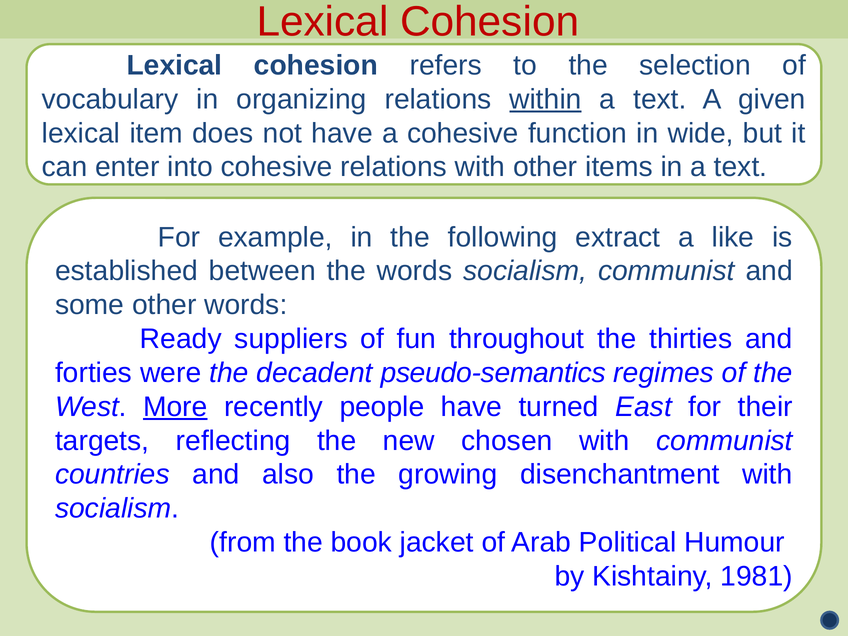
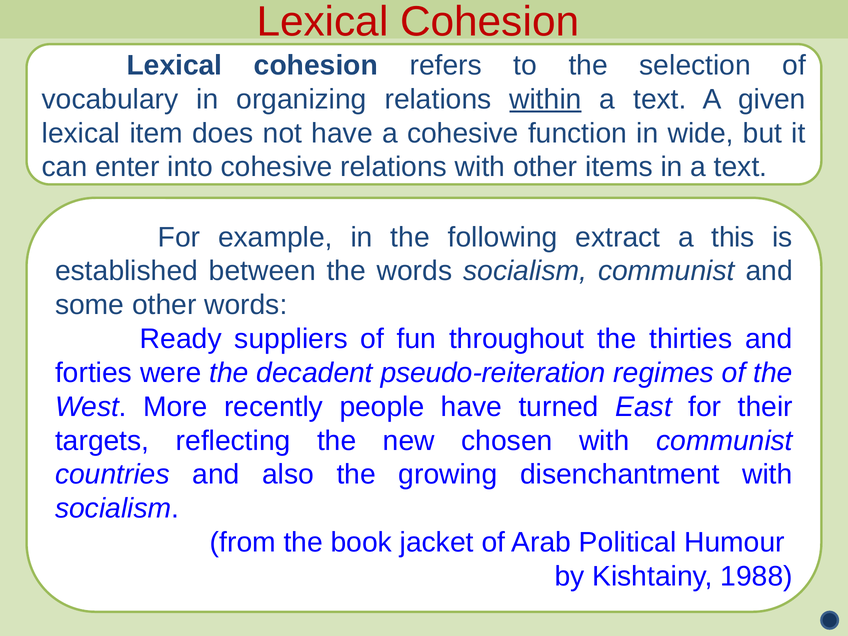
like: like -> this (733, 237)
pseudo-semantics: pseudo-semantics -> pseudo-reiteration (493, 373)
More underline: present -> none (175, 407)
1981: 1981 -> 1988 (757, 576)
